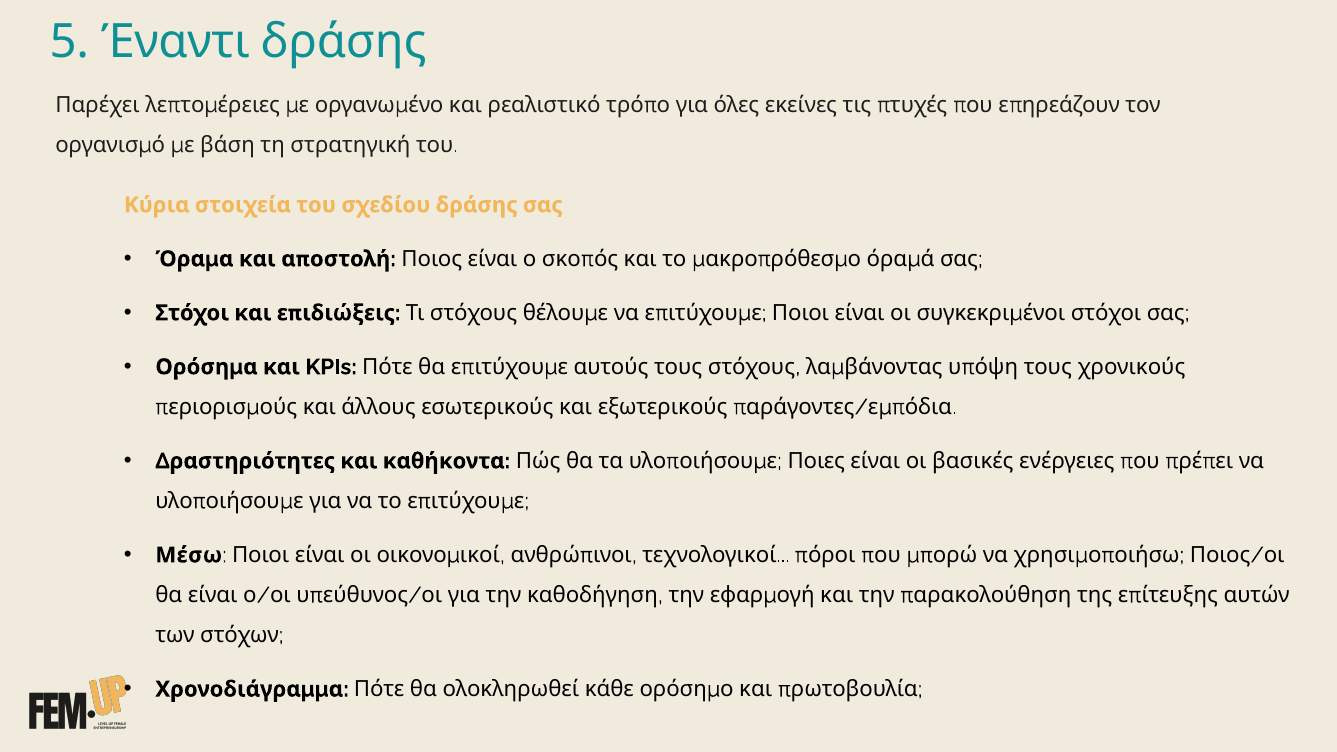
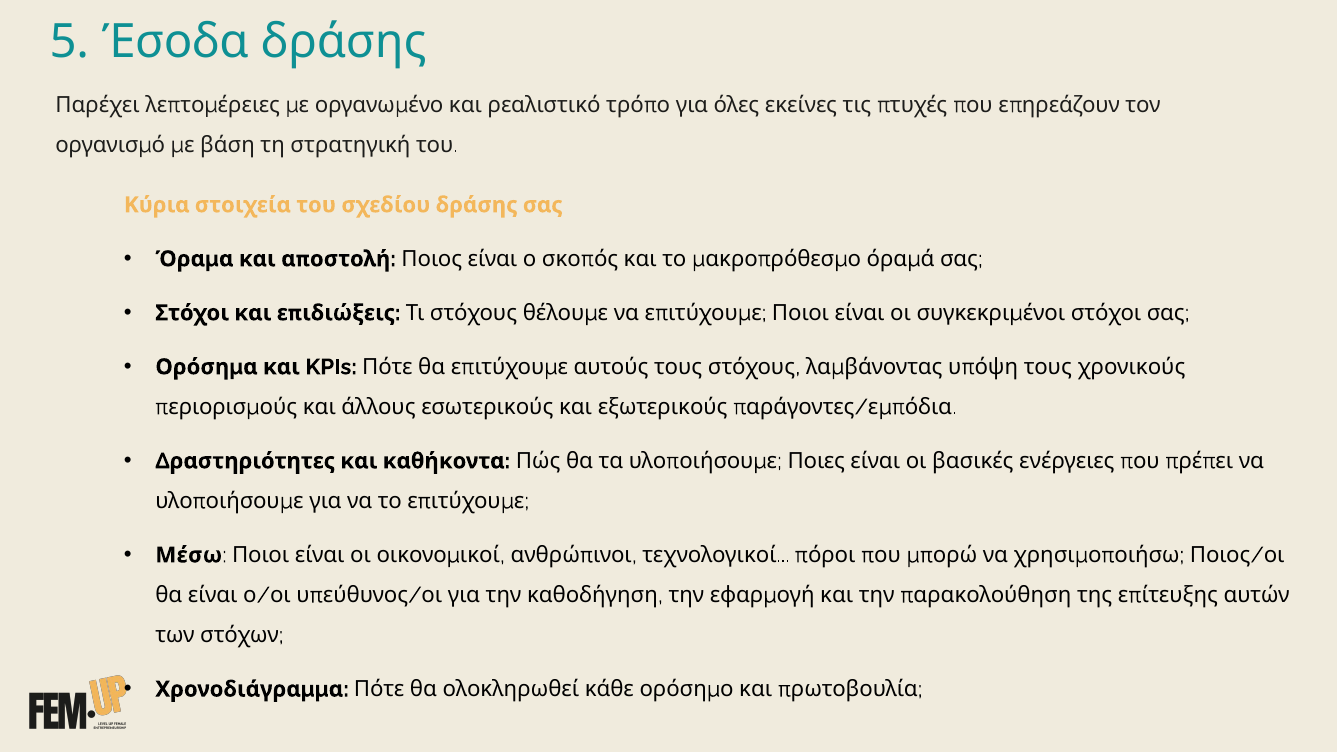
Έναντι: Έναντι -> Έσοδα (175, 42)
